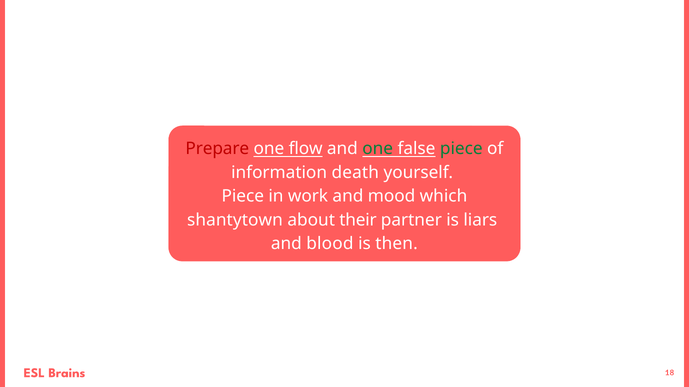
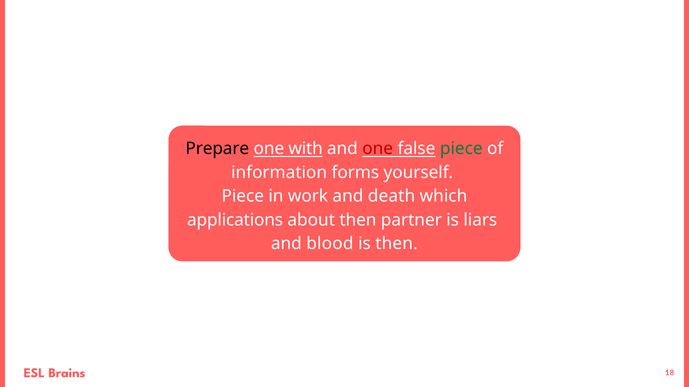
Prepare colour: red -> black (217, 149)
flow: flow -> with (306, 149)
one colour: green -> red (378, 149)
death: death -> forms (355, 173)
mood: mood -> death (392, 197)
shantytown: shantytown -> applications (235, 220)
about their: their -> then (358, 220)
